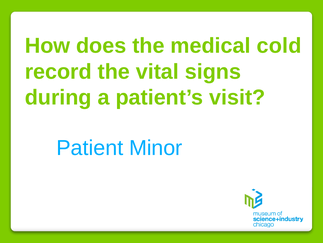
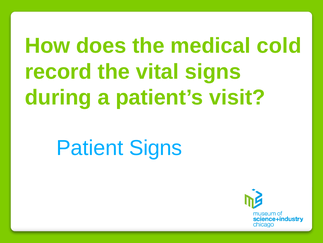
Patient Minor: Minor -> Signs (156, 147)
